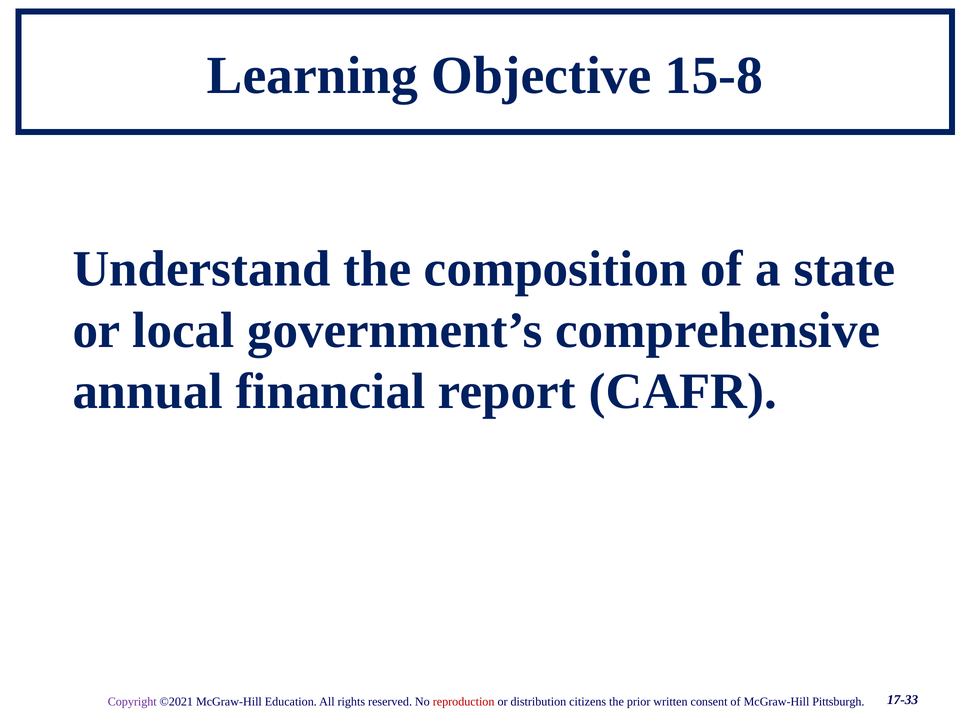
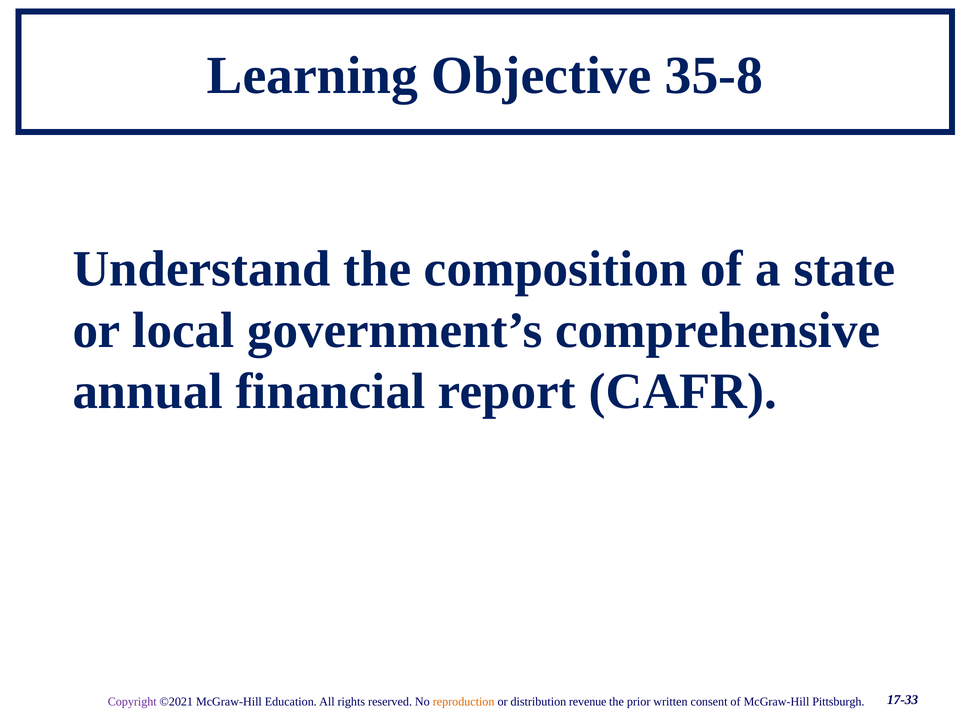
15-8: 15-8 -> 35-8 (714, 75)
reproduction colour: red -> orange (464, 702)
citizens: citizens -> revenue (588, 702)
